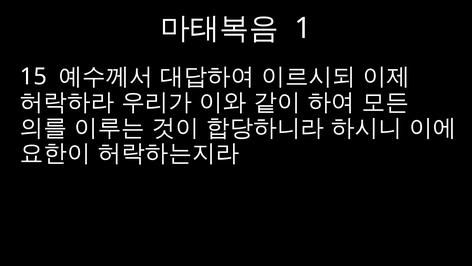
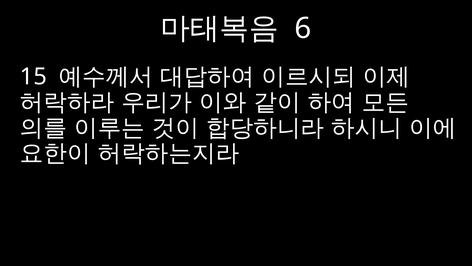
1: 1 -> 6 (303, 28)
